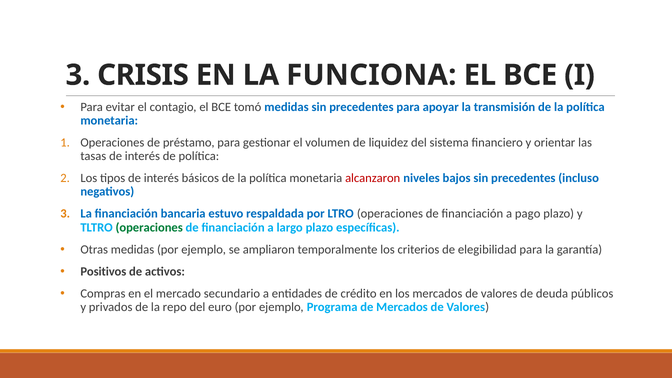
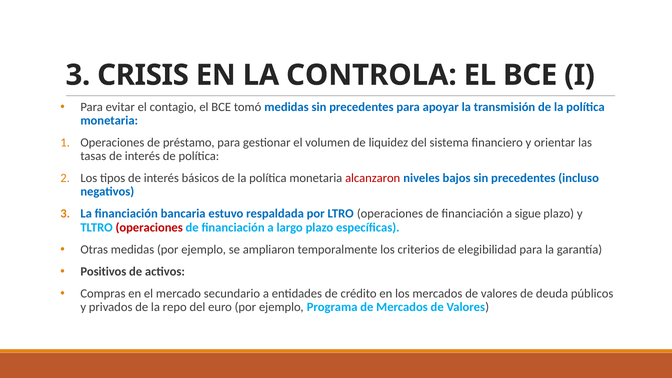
FUNCIONA: FUNCIONA -> CONTROLA (371, 75)
pago: pago -> sigue (528, 214)
operaciones colour: green -> red (149, 227)
